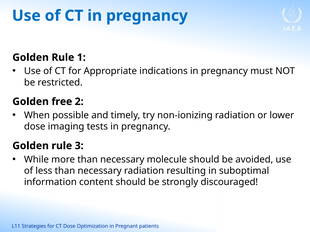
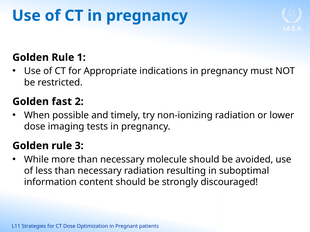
free: free -> fast (62, 102)
